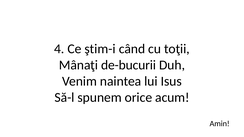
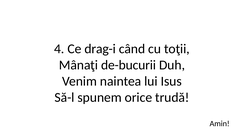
ştim-i: ştim-i -> drag-i (100, 49)
acum: acum -> trudă (172, 98)
